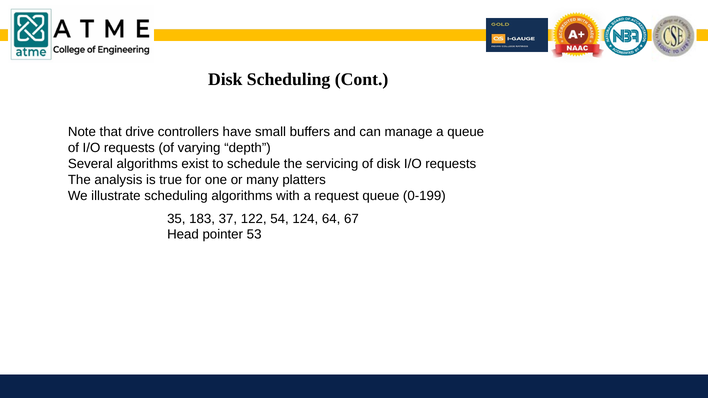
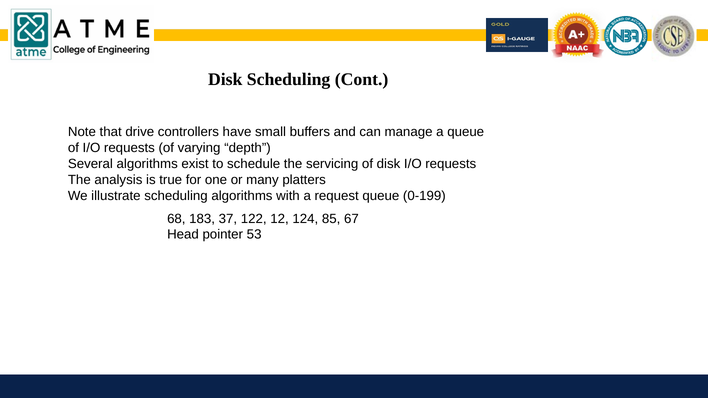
35: 35 -> 68 (176, 219)
54: 54 -> 12 (280, 219)
64: 64 -> 85 (331, 219)
